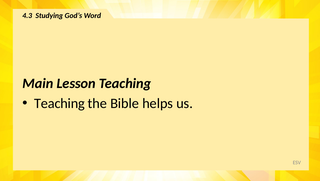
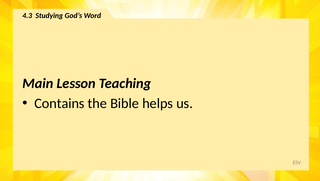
Teaching: Teaching -> Contains (59, 103)
